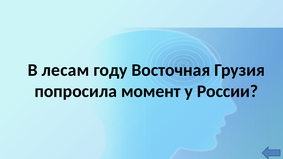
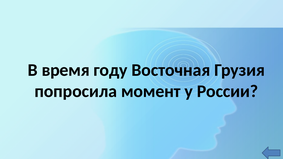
лесам: лесам -> время (66, 70)
